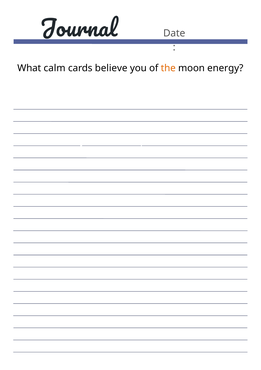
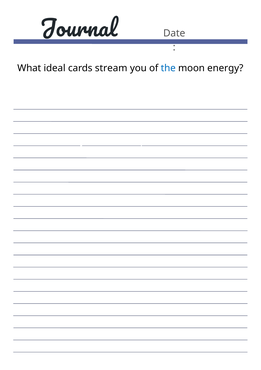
What calm: calm -> ideal (55, 68)
believe: believe -> stream (111, 68)
the colour: orange -> blue (168, 68)
